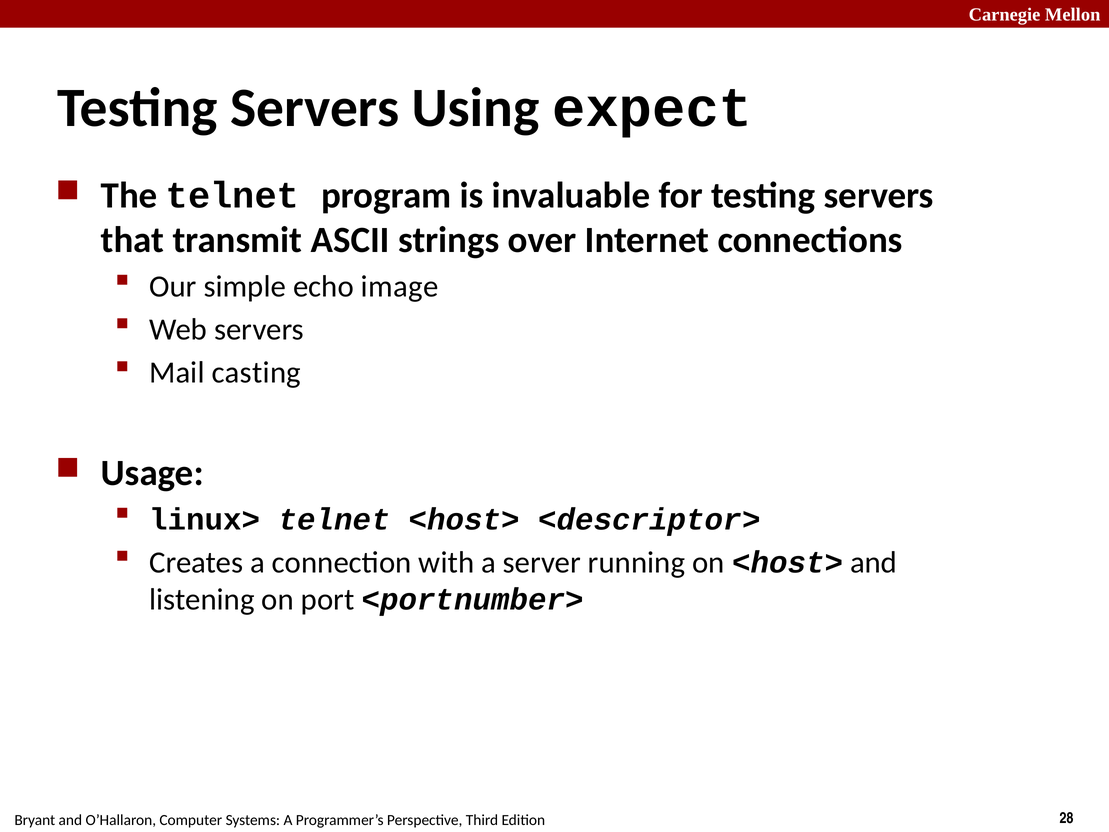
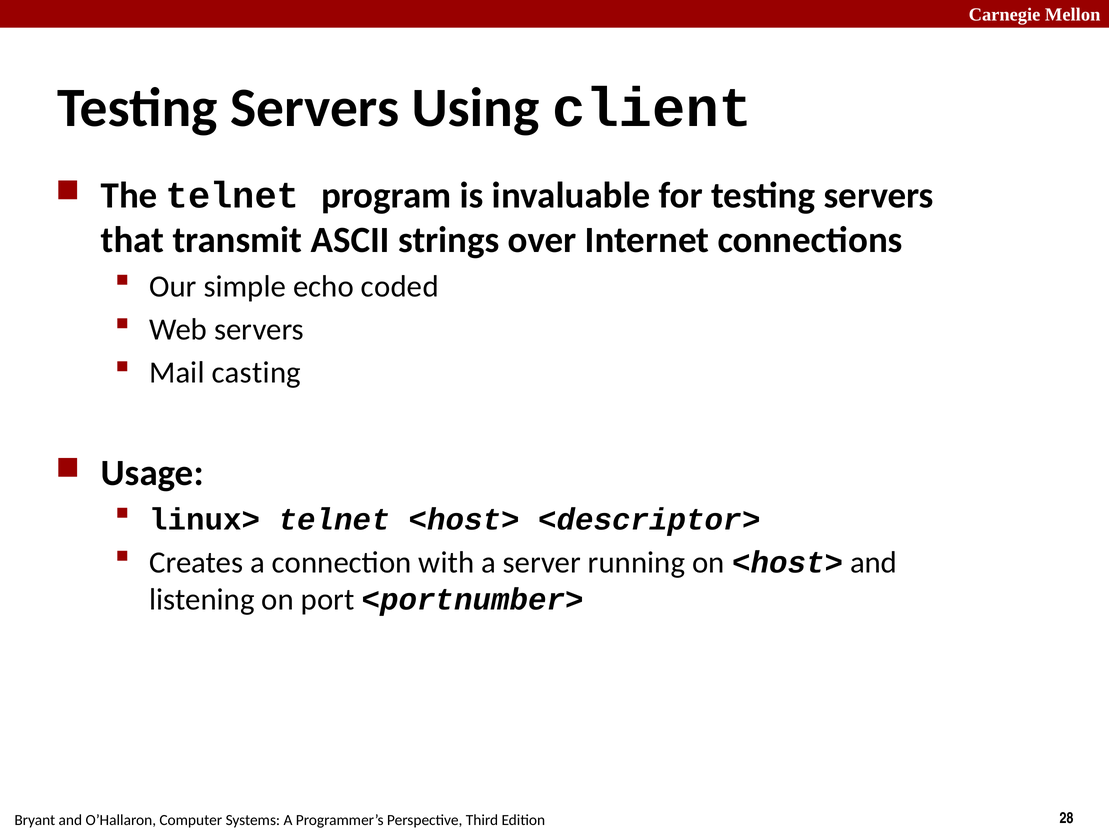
expect: expect -> client (652, 108)
image: image -> coded (400, 286)
